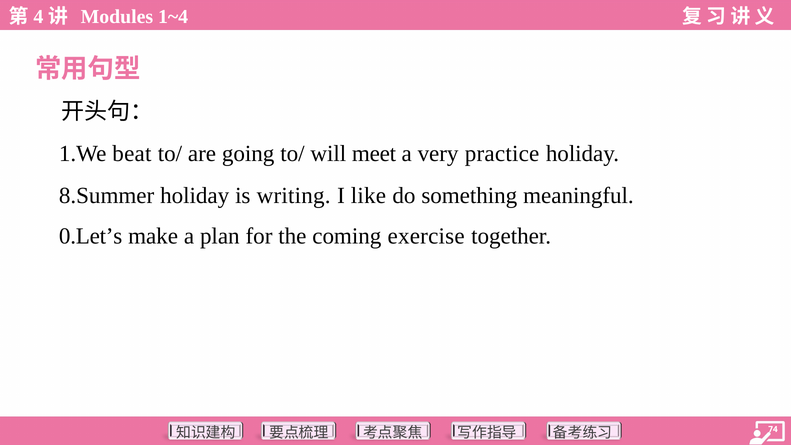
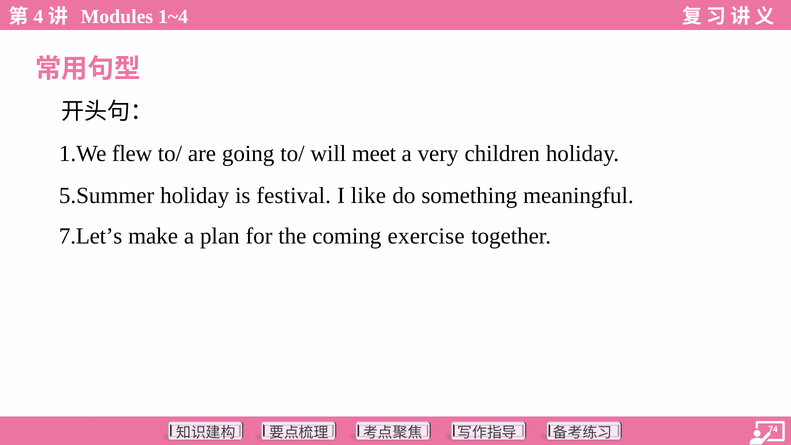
beat: beat -> flew (132, 154)
practice: practice -> children (502, 154)
8.Summer: 8.Summer -> 5.Summer (107, 196)
writing: writing -> festival (294, 196)
0.Let’s: 0.Let’s -> 7.Let’s (91, 236)
